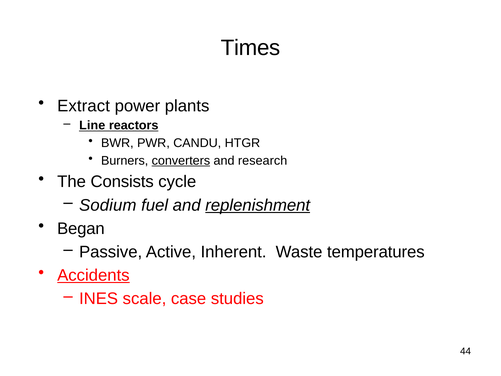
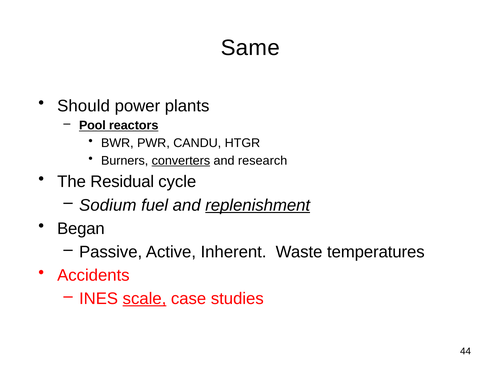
Times: Times -> Same (250, 48)
Extract: Extract -> Should (84, 106)
Line: Line -> Pool (92, 125)
Consists: Consists -> Residual (122, 182)
Accidents underline: present -> none (93, 275)
scale underline: none -> present (144, 299)
